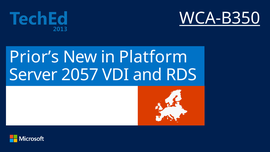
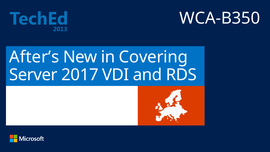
WCA-B350 underline: present -> none (220, 18)
Prior’s: Prior’s -> After’s (34, 57)
Platform: Platform -> Covering (153, 57)
2057: 2057 -> 2017 (80, 75)
